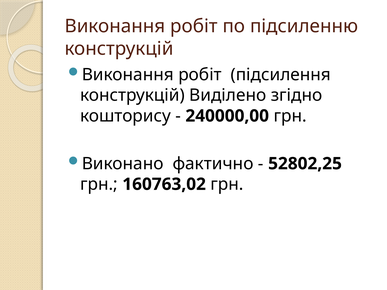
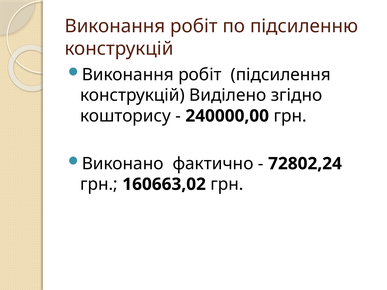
52802,25: 52802,25 -> 72802,24 (305, 164)
160763,02: 160763,02 -> 160663,02 (164, 184)
